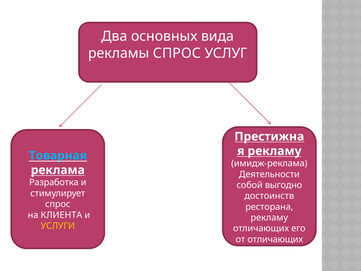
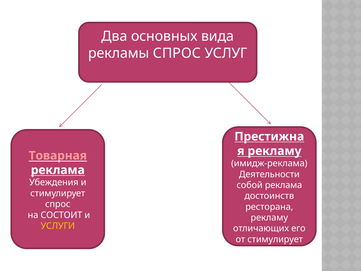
Товарная colour: light blue -> pink (58, 155)
Разработка: Разработка -> Убеждения (54, 182)
собой выгодно: выгодно -> реклама (284, 185)
КЛИЕНТА: КЛИЕНТА -> СОСТОИТ (61, 215)
от отличающих: отличающих -> стимулирует (275, 239)
